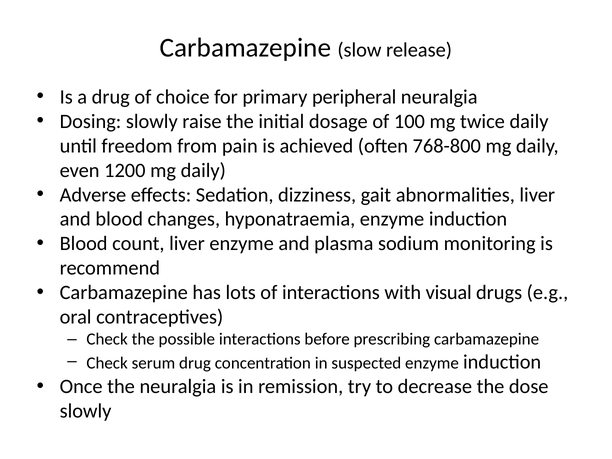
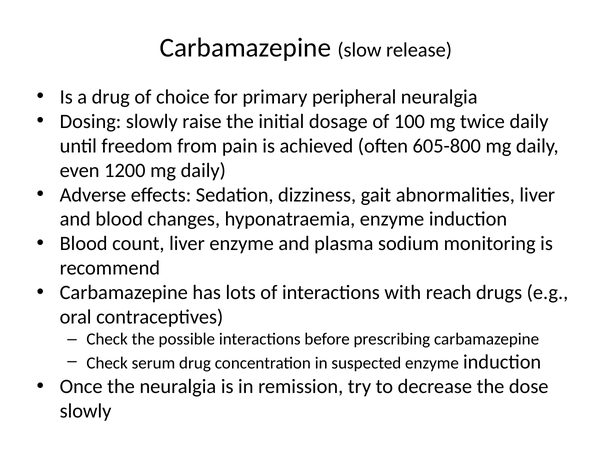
768-800: 768-800 -> 605-800 (447, 146)
visual: visual -> reach (449, 293)
